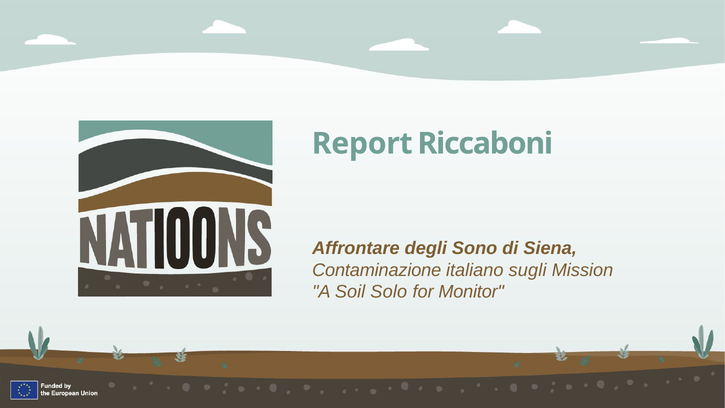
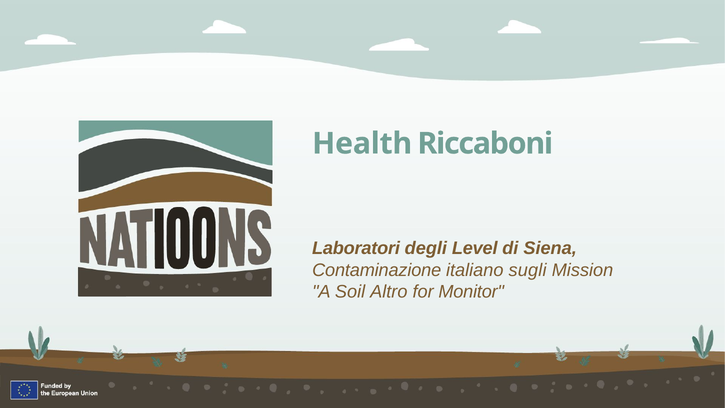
Report: Report -> Health (362, 144)
Affrontare: Affrontare -> Laboratori (356, 248)
Sono: Sono -> Level (475, 248)
Solo: Solo -> Altro (389, 292)
